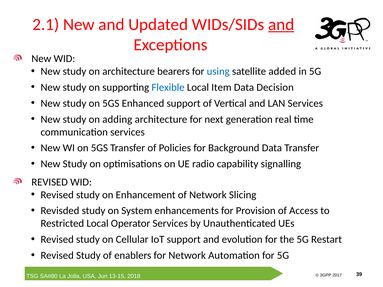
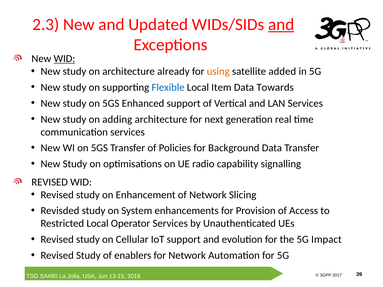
2.1: 2.1 -> 2.3 (46, 24)
WID underline: none -> present (64, 59)
bearers: bearers -> already (173, 71)
using colour: blue -> orange (218, 71)
Decision: Decision -> Towards (275, 87)
Restart: Restart -> Impact (326, 240)
